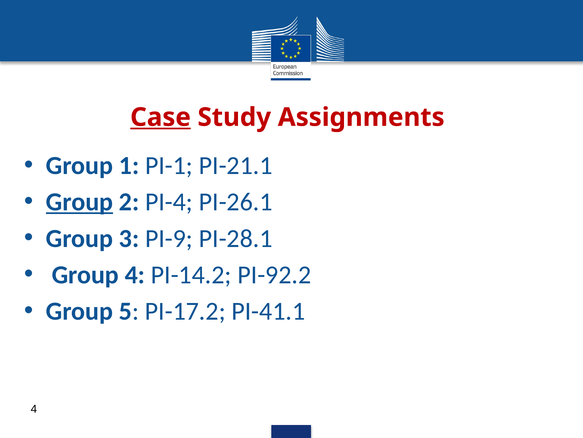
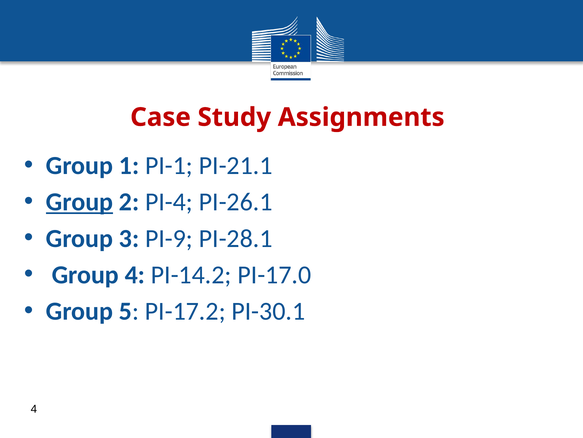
Case underline: present -> none (160, 117)
PI-92.2: PI-92.2 -> PI-17.0 (274, 274)
PI-41.1: PI-41.1 -> PI-30.1 (268, 311)
